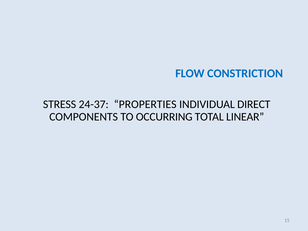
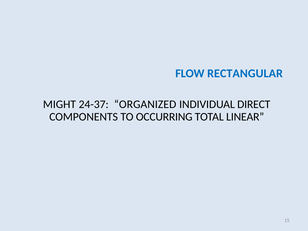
CONSTRICTION: CONSTRICTION -> RECTANGULAR (245, 73)
STRESS: STRESS -> MIGHT (59, 104)
PROPERTIES: PROPERTIES -> ORGANIZED (145, 104)
